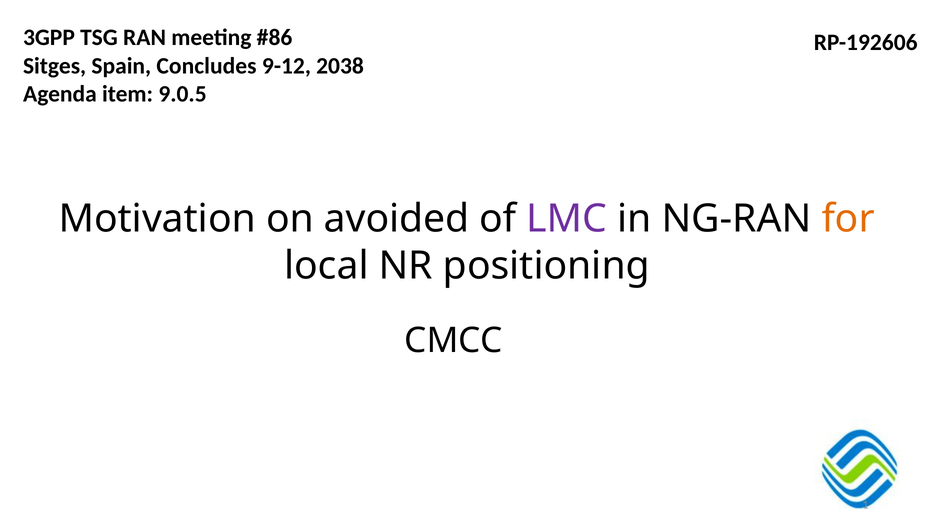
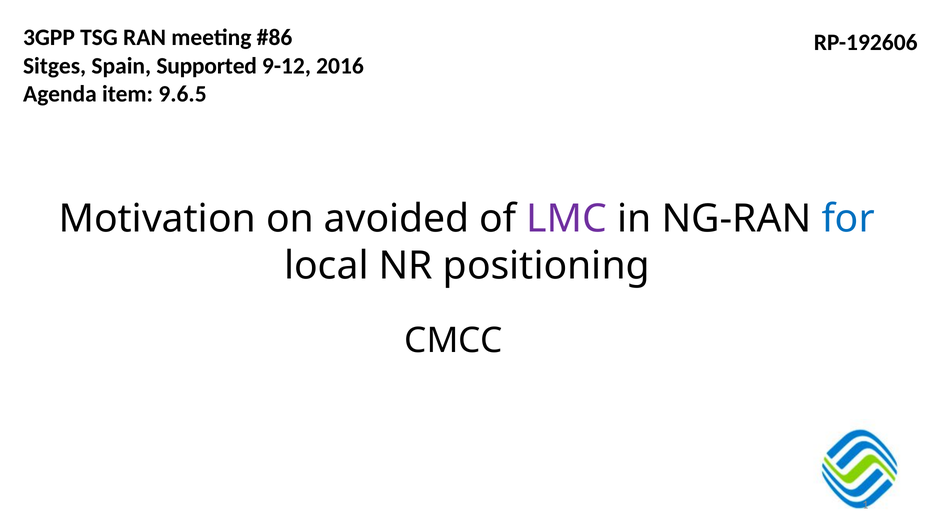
Concludes: Concludes -> Supported (207, 66)
2038: 2038 -> 2016 (340, 66)
9.0.5: 9.0.5 -> 9.6.5 (183, 94)
for colour: orange -> blue (848, 219)
